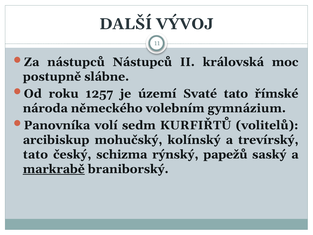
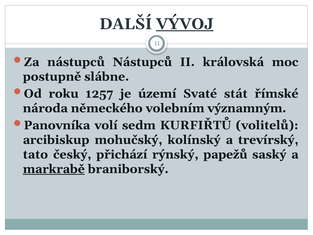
VÝVOJ underline: none -> present (185, 24)
Svaté tato: tato -> stát (236, 94)
gymnázium: gymnázium -> významným (247, 108)
schizma: schizma -> přichází (122, 154)
